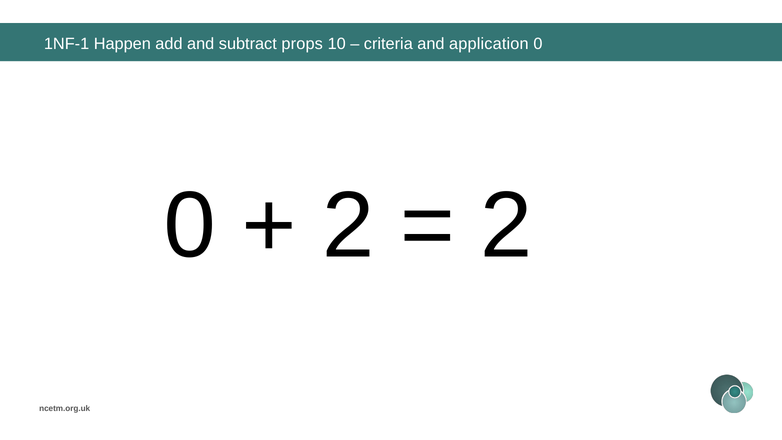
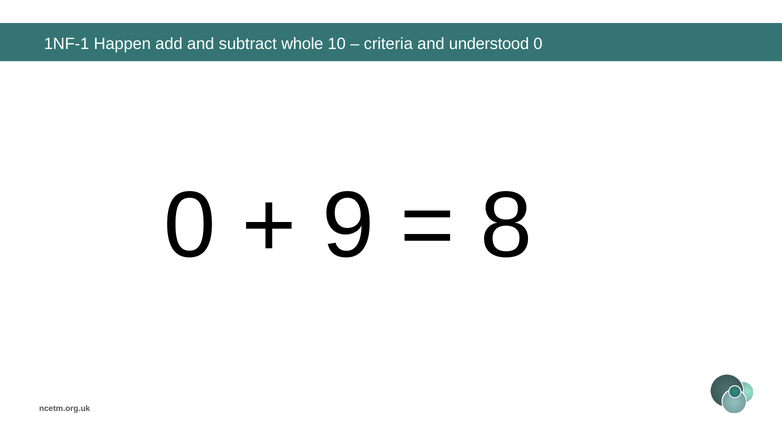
props: props -> whole (302, 44)
application: application -> understood (489, 44)
2: 2 -> 9 (348, 226)
2: 2 -> 8 (507, 226)
